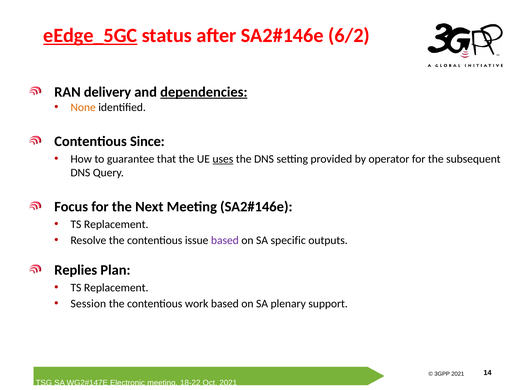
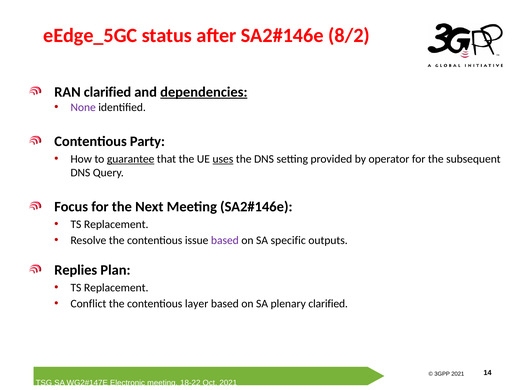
eEdge_5GC underline: present -> none (90, 36)
6/2: 6/2 -> 8/2 (349, 36)
RAN delivery: delivery -> clarified (107, 92)
None colour: orange -> purple (83, 107)
Since: Since -> Party (147, 141)
guarantee underline: none -> present (131, 159)
Session: Session -> Conflict (88, 304)
work: work -> layer (197, 304)
plenary support: support -> clarified (328, 304)
